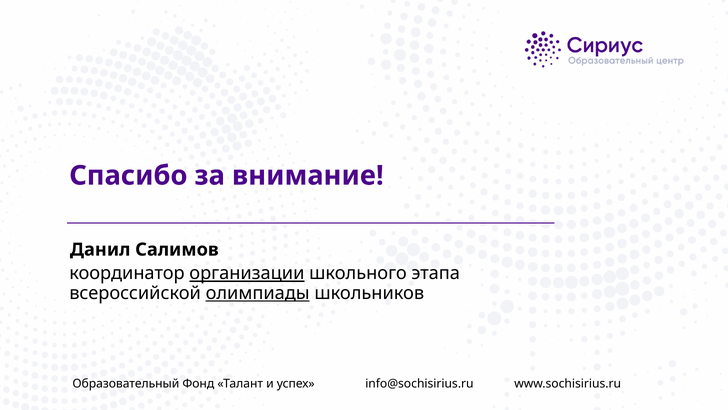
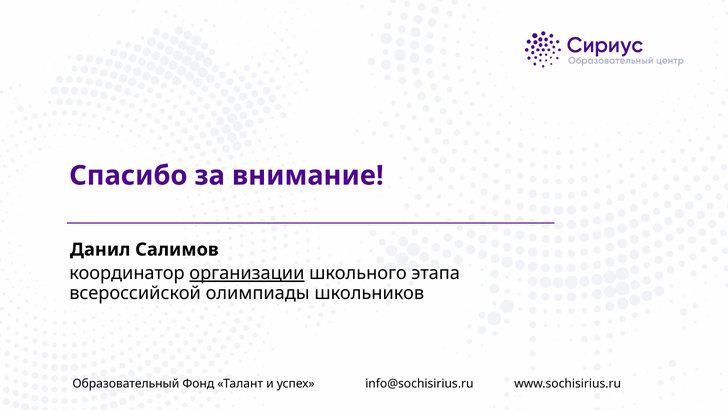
олимпиады underline: present -> none (258, 293)
